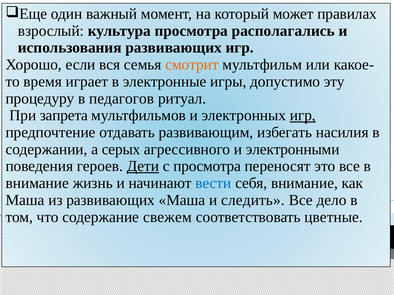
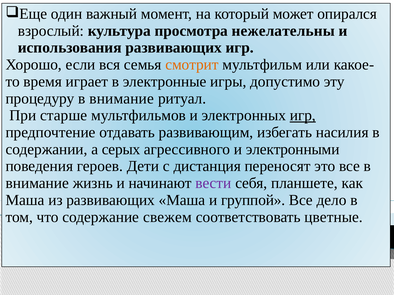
правилах: правилах -> опирался (347, 14)
располагались: располагались -> нежелательны (283, 31)
процедуру в педагогов: педагогов -> внимание (122, 99)
запрета: запрета -> старше (64, 116)
Дети underline: present -> none (143, 166)
с просмотра: просмотра -> дистанция (207, 166)
вести colour: blue -> purple (213, 183)
себя внимание: внимание -> планшете (304, 183)
следить: следить -> группой (253, 200)
